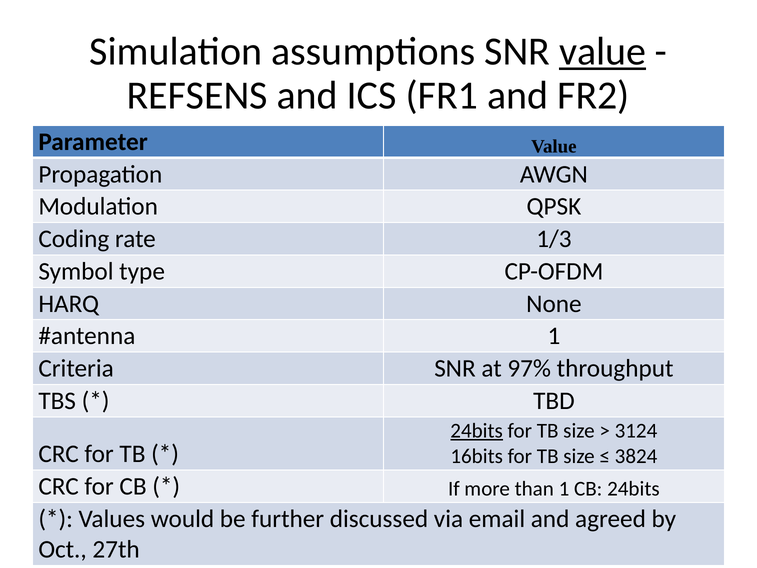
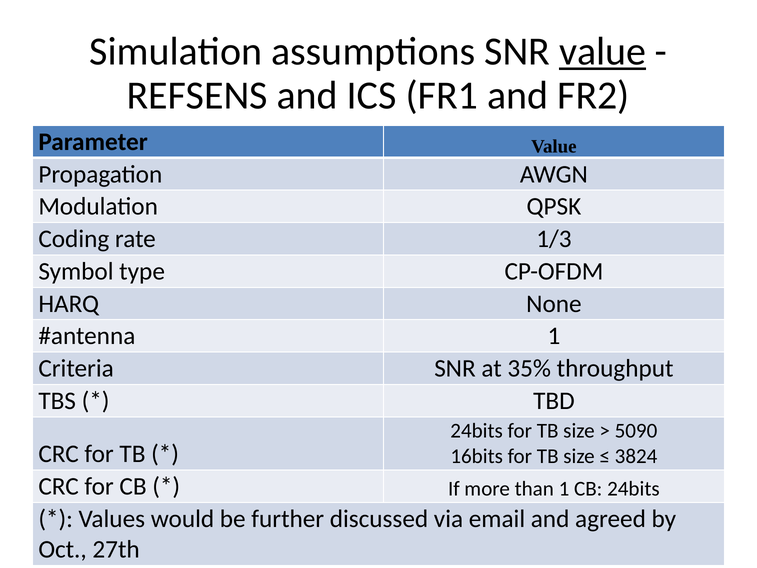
97%: 97% -> 35% (529, 368)
24bits underline: present -> none (477, 431)
3124: 3124 -> 5090 (636, 431)
